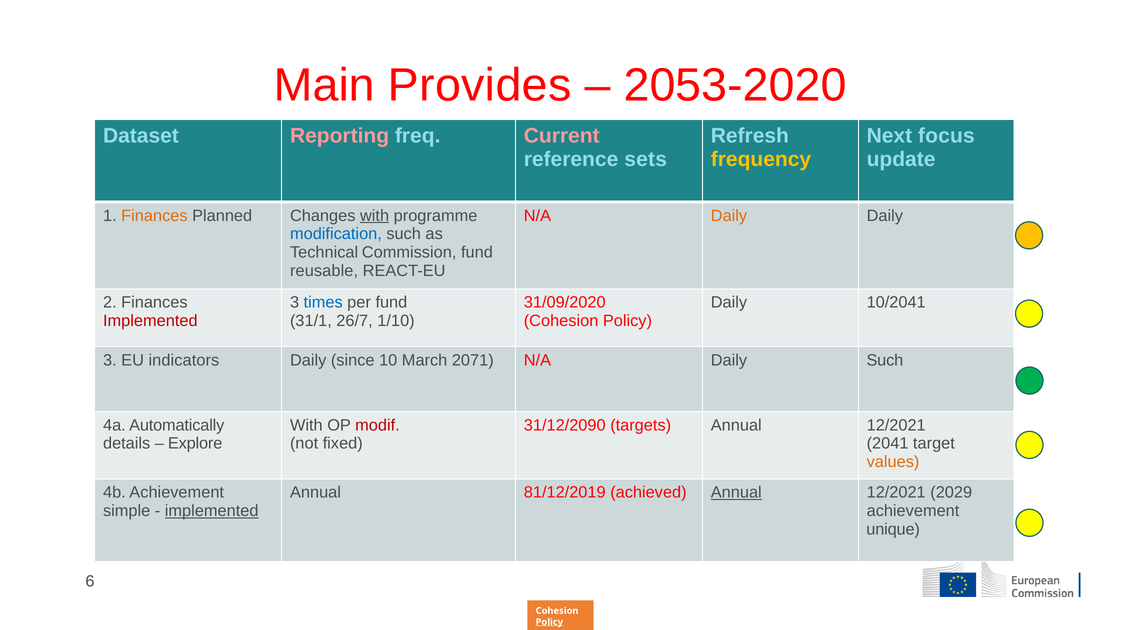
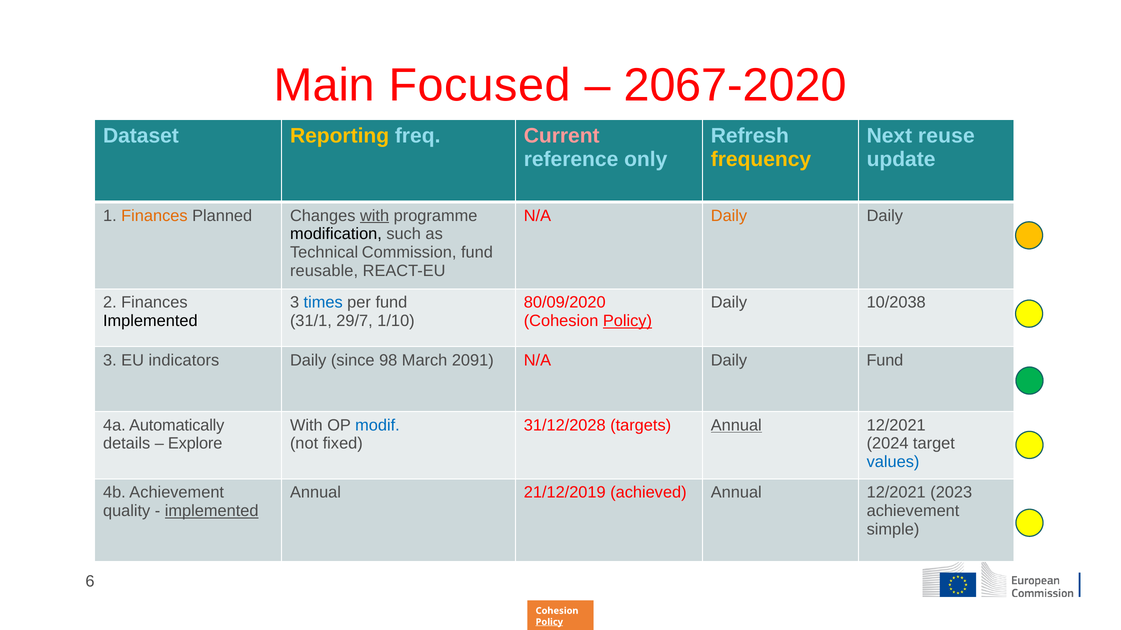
Provides: Provides -> Focused (480, 85)
2053-2020: 2053-2020 -> 2067-2020 (735, 85)
Reporting colour: pink -> yellow (340, 136)
focus: focus -> reuse (946, 136)
sets: sets -> only (646, 160)
modification colour: blue -> black (336, 234)
31/09/2020: 31/09/2020 -> 80/09/2020 (565, 303)
10/2041: 10/2041 -> 10/2038 (896, 303)
Implemented colour: red -> black (150, 321)
26/7: 26/7 -> 29/7 (355, 321)
Policy underline: none -> present (627, 321)
10: 10 -> 98 (388, 361)
2071: 2071 -> 2091 (473, 361)
Daily Such: Such -> Fund (885, 361)
modif colour: red -> blue (377, 426)
31/12/2090: 31/12/2090 -> 31/12/2028 (565, 426)
Annual underline: none -> present (736, 426)
2041: 2041 -> 2024 (888, 444)
values colour: orange -> blue (893, 462)
81/12/2019: 81/12/2019 -> 21/12/2019 (565, 493)
Annual underline: present -> none (736, 493)
2029: 2029 -> 2023 (951, 493)
simple: simple -> quality (127, 511)
unique: unique -> simple (893, 530)
